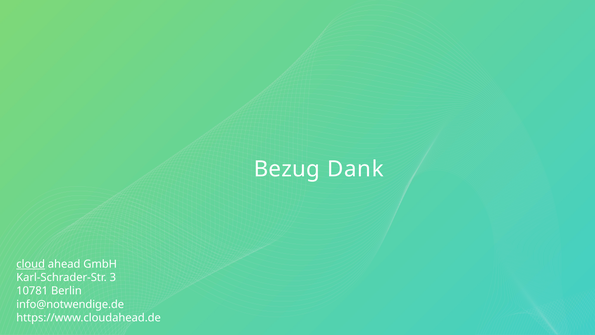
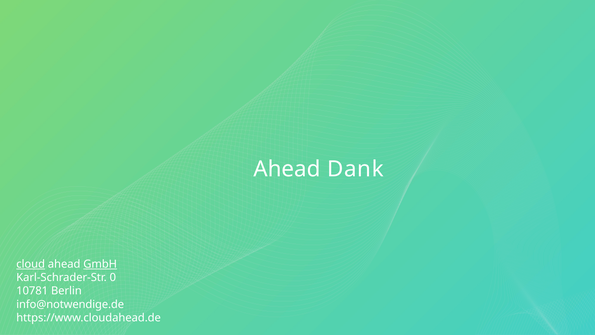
Bezug: Bezug -> Ahead (287, 169)
GmbH underline: none -> present (100, 264)
3: 3 -> 0 (113, 277)
